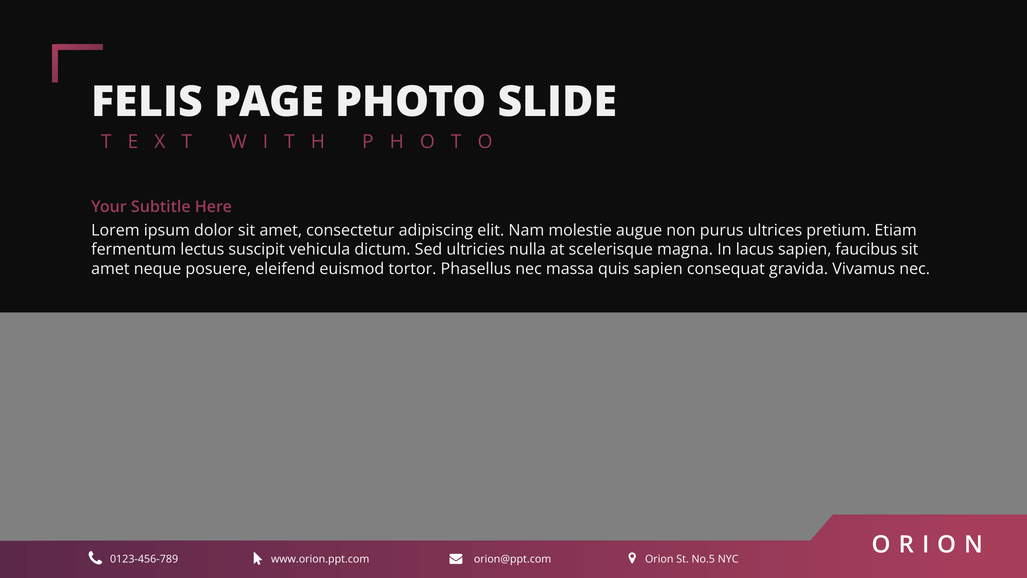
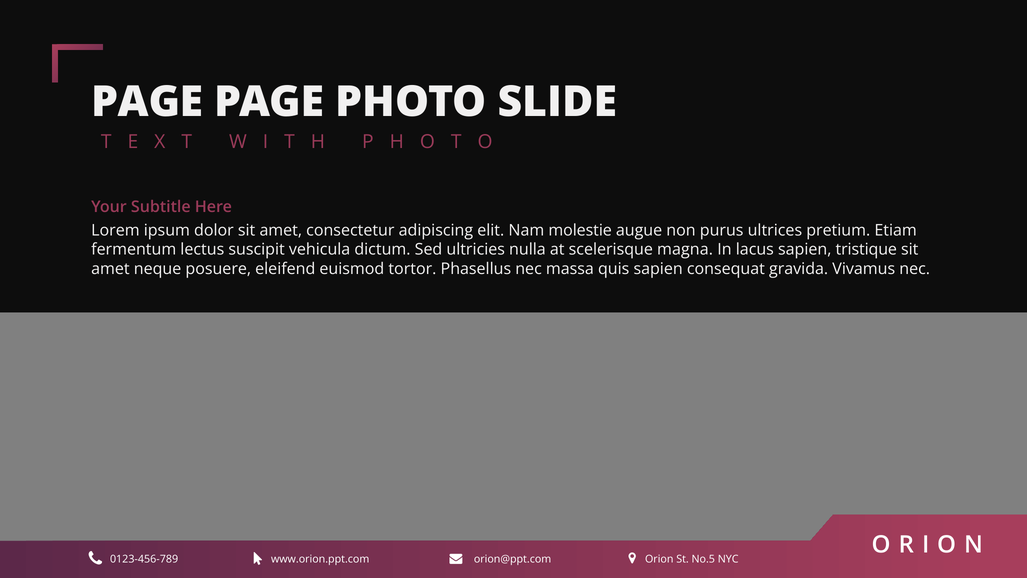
FELIS: FELIS -> PAGE (147, 102)
faucibus: faucibus -> tristique (866, 249)
